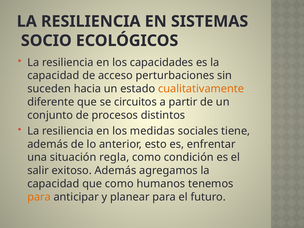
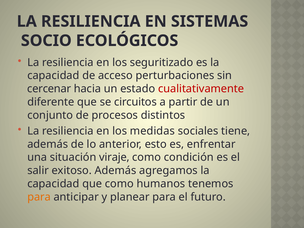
capacidades: capacidades -> seguritizado (162, 62)
suceden: suceden -> cercenar (49, 89)
cualitativamente colour: orange -> red (201, 89)
regla: regla -> viraje (114, 157)
